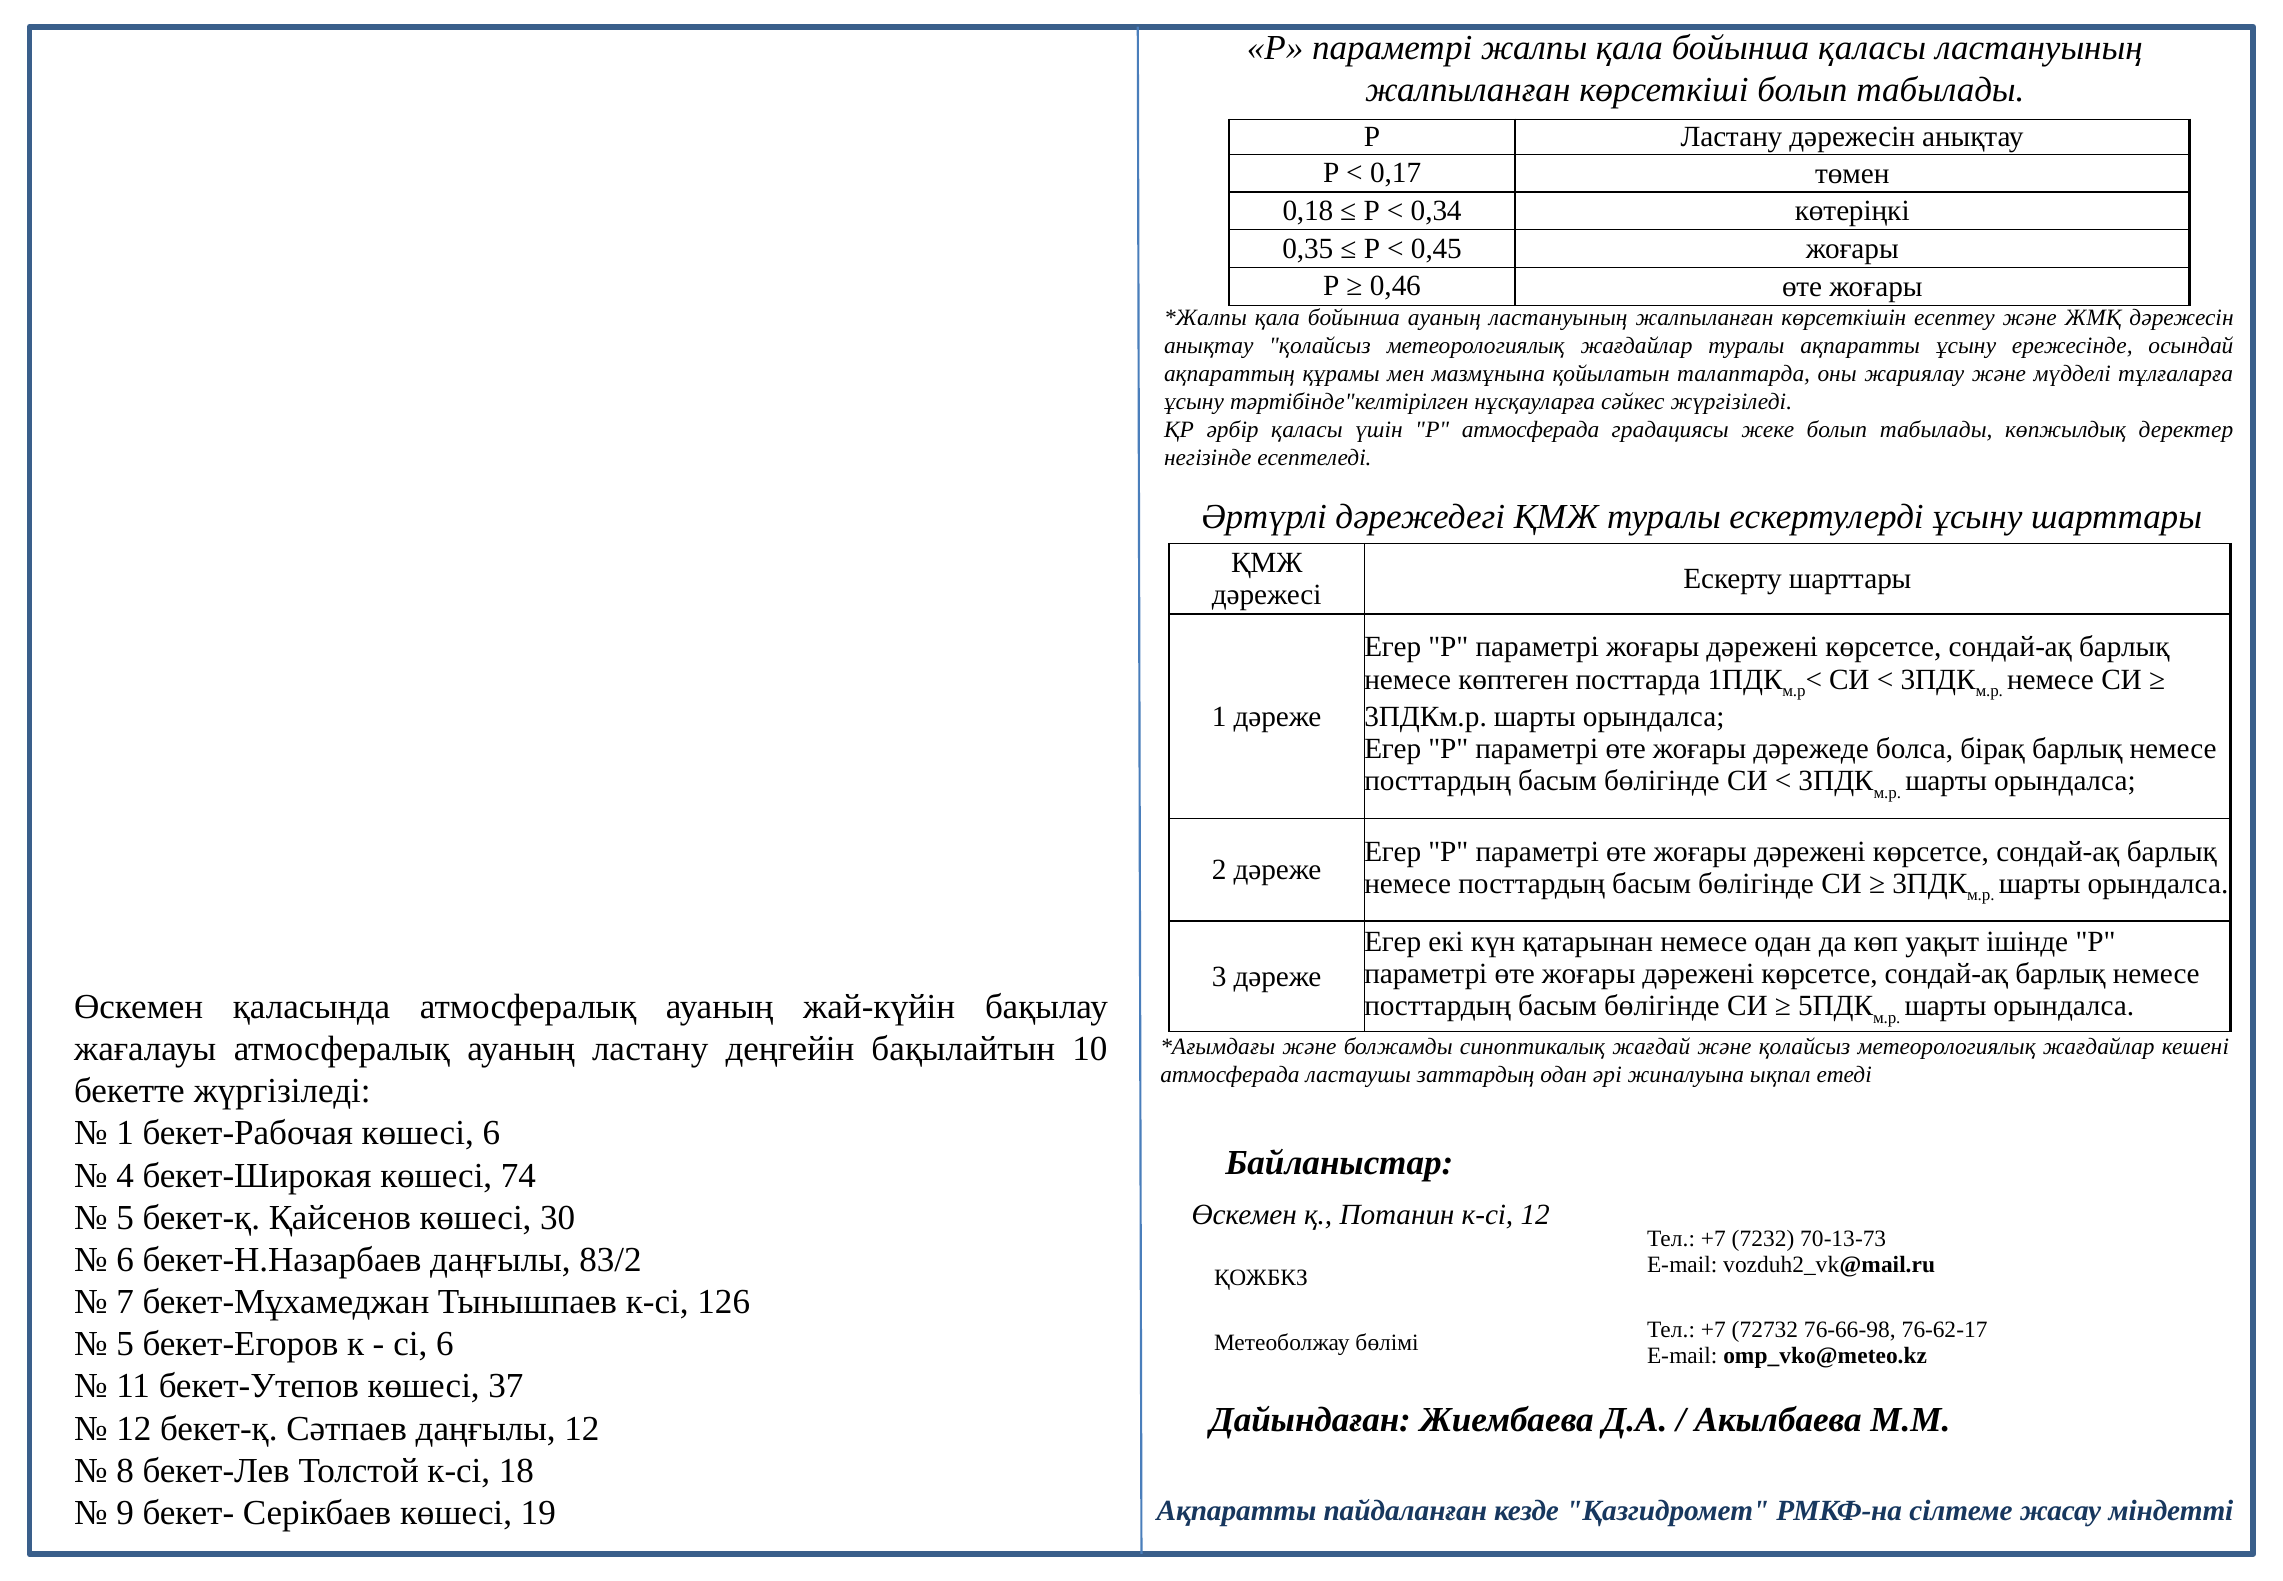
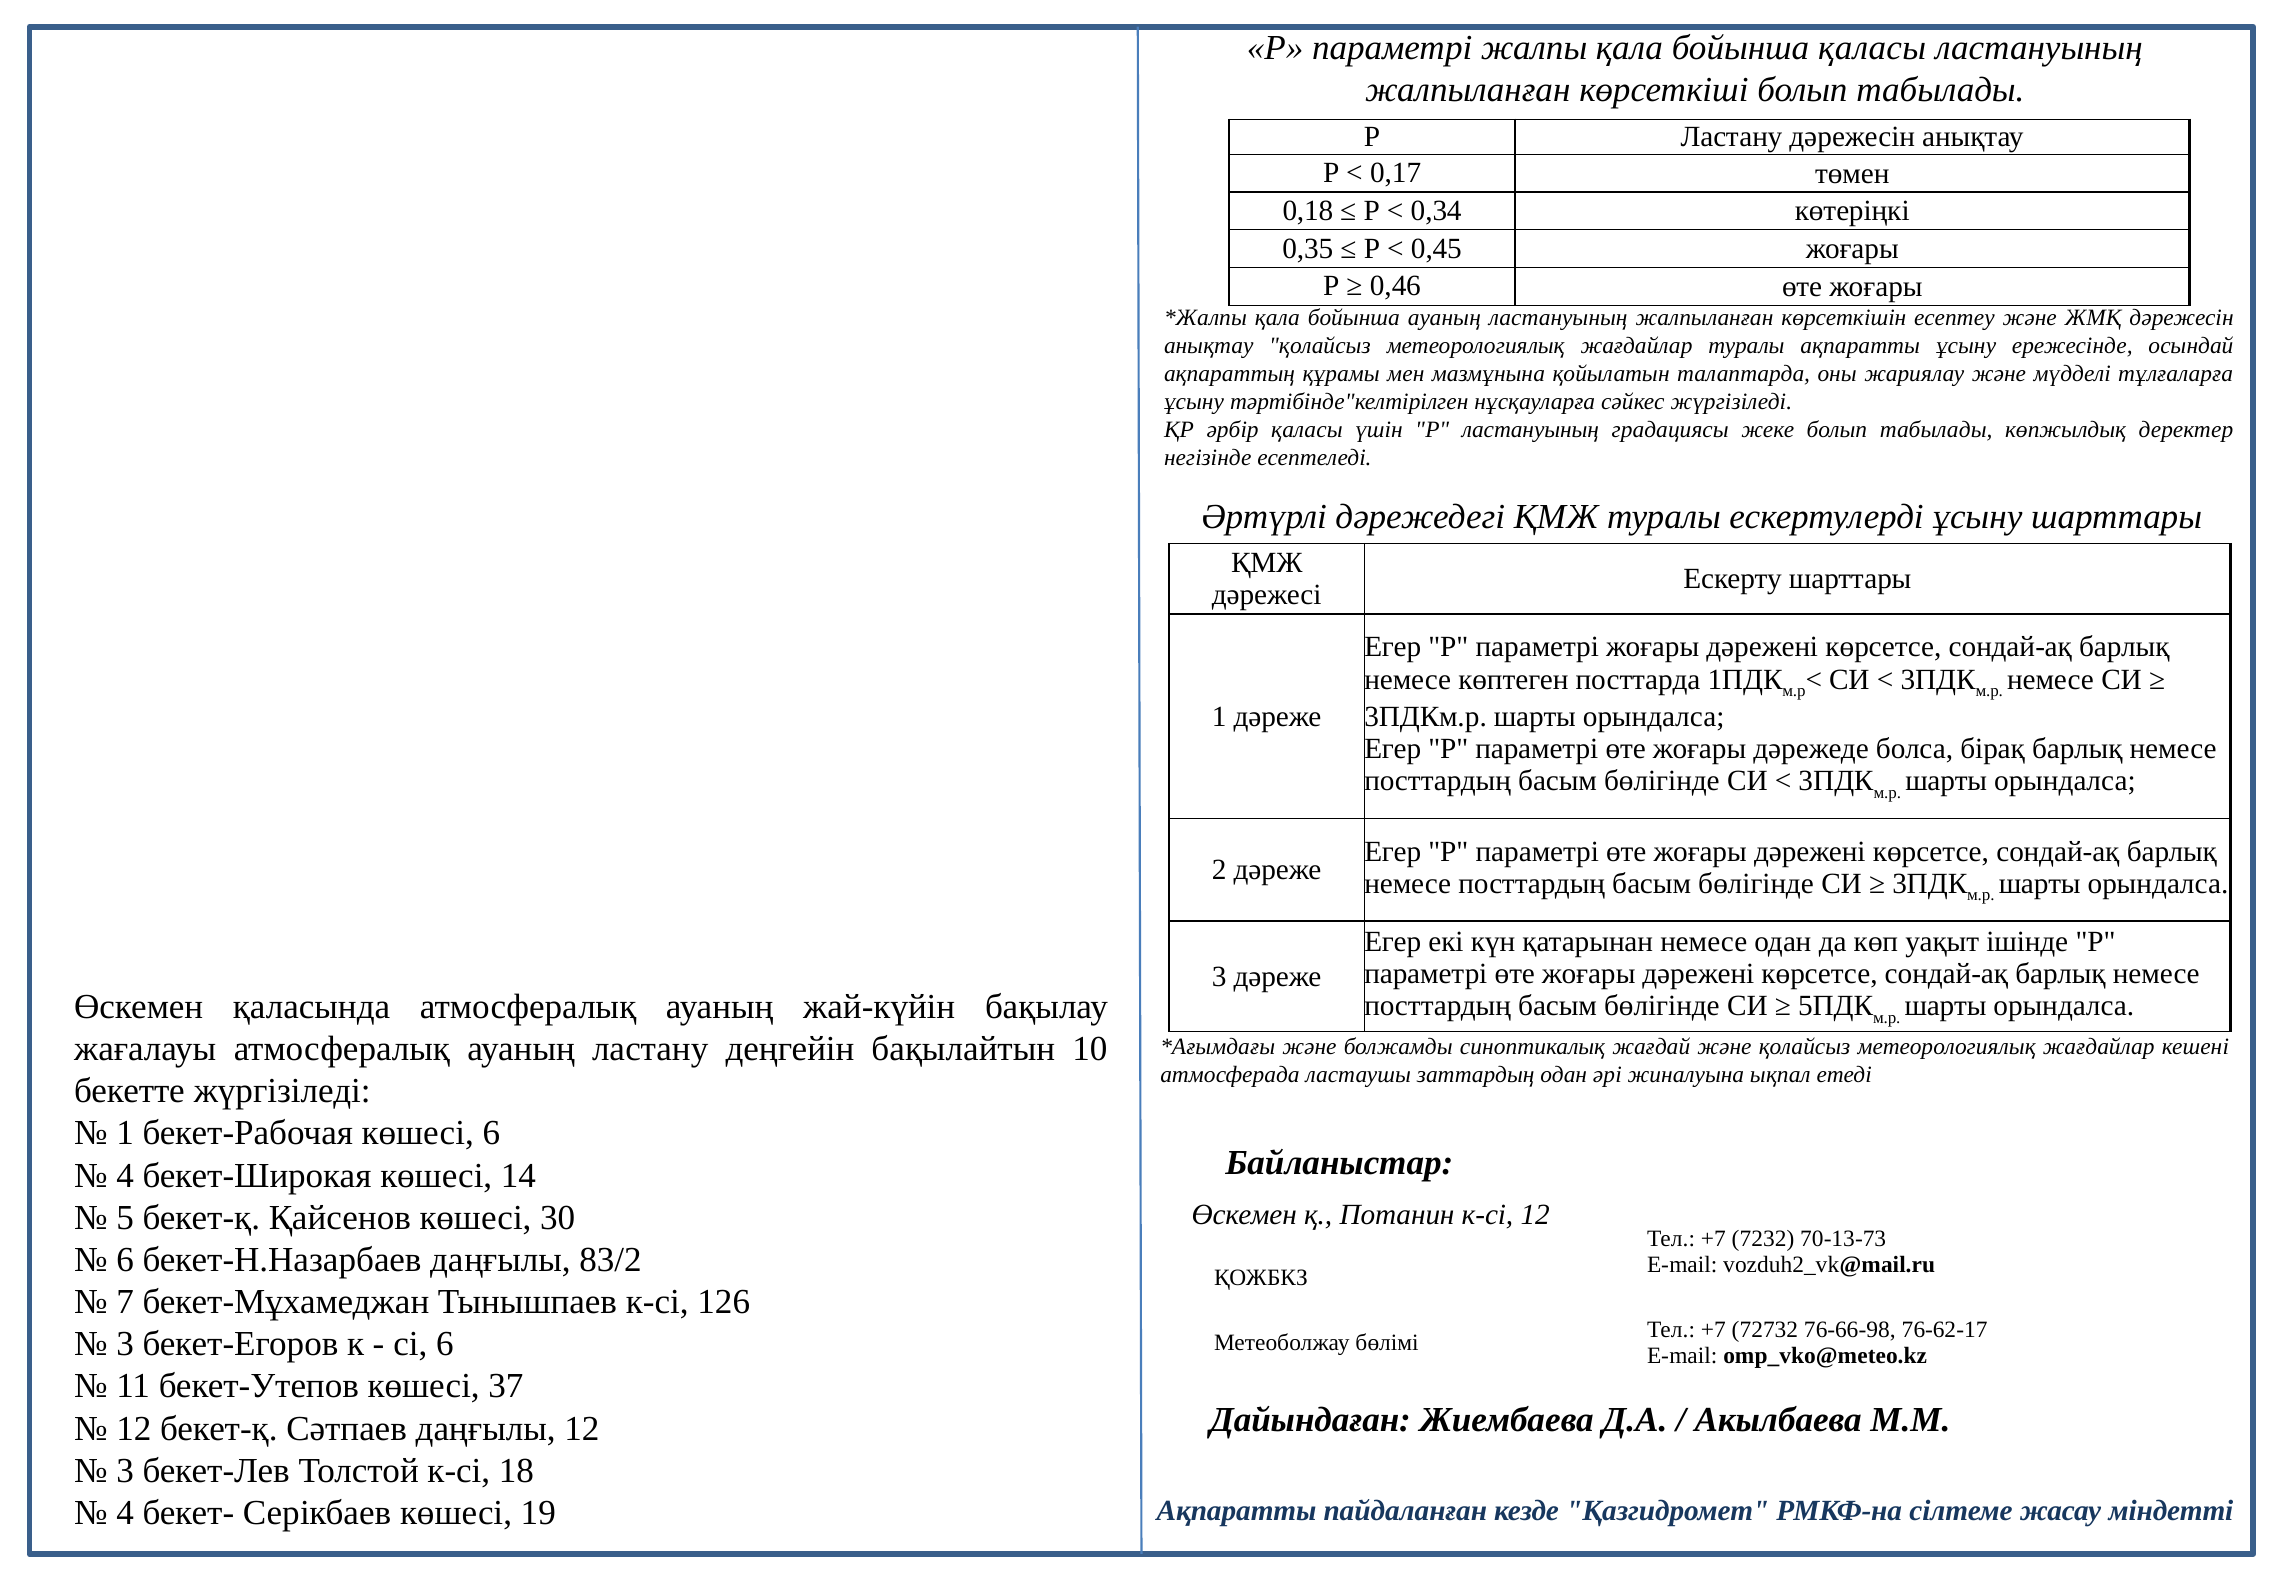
Р атмосферада: атмосферада -> ластануының (1530, 430)
74: 74 -> 14 (518, 1175)
5: 5 -> 3 (125, 1344)
8: 8 -> 3 (125, 1470)
9: 9 -> 4 (125, 1512)
